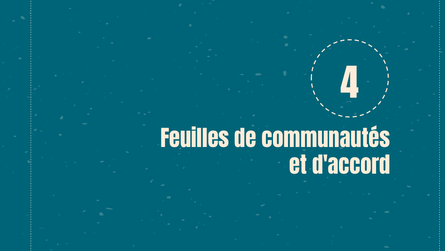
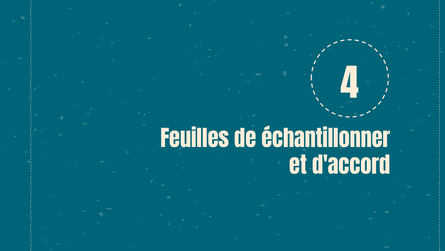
communautés: communautés -> échantillonner (326, 139)
